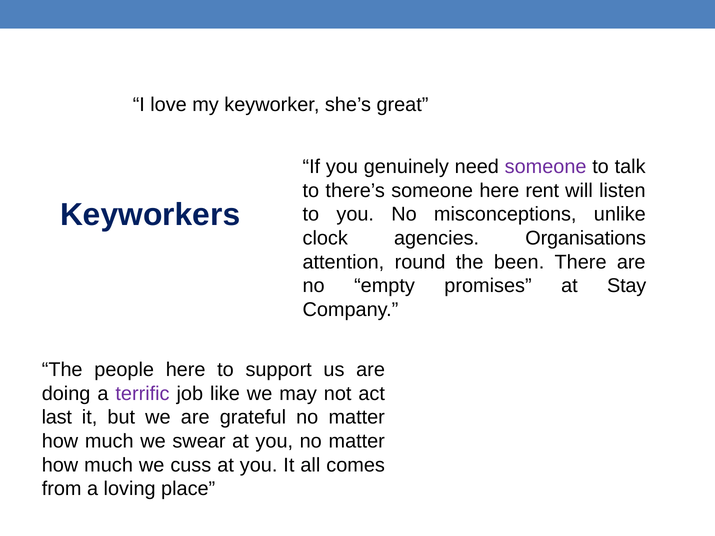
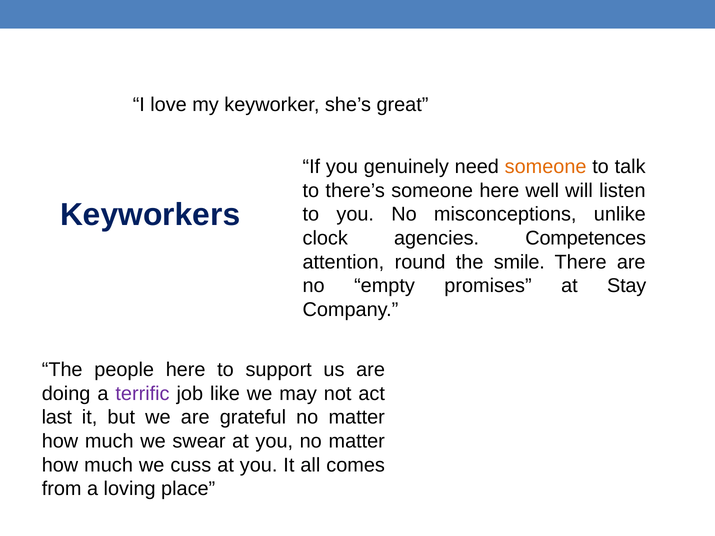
someone colour: purple -> orange (546, 167)
rent: rent -> well (542, 191)
Organisations: Organisations -> Competences (586, 238)
been: been -> smile (519, 262)
